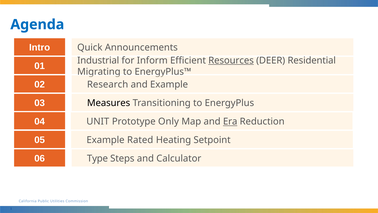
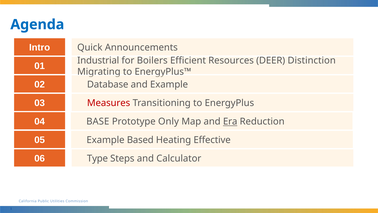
Inform: Inform -> Boilers (152, 60)
Resources underline: present -> none (231, 60)
Residential: Residential -> Distinction (312, 60)
Research: Research -> Database (108, 84)
Measures colour: black -> red (109, 103)
UNIT: UNIT -> BASE (98, 121)
Rated: Rated -> Based (140, 140)
Setpoint: Setpoint -> Effective (212, 140)
